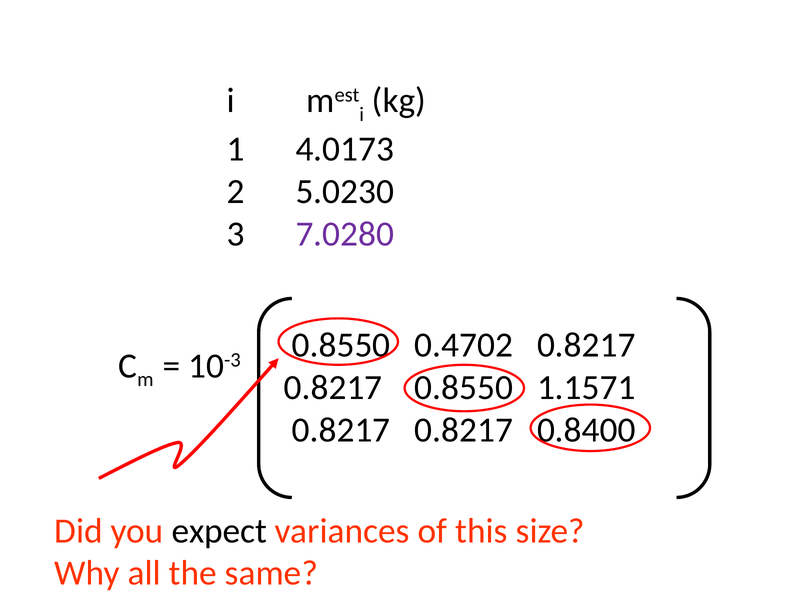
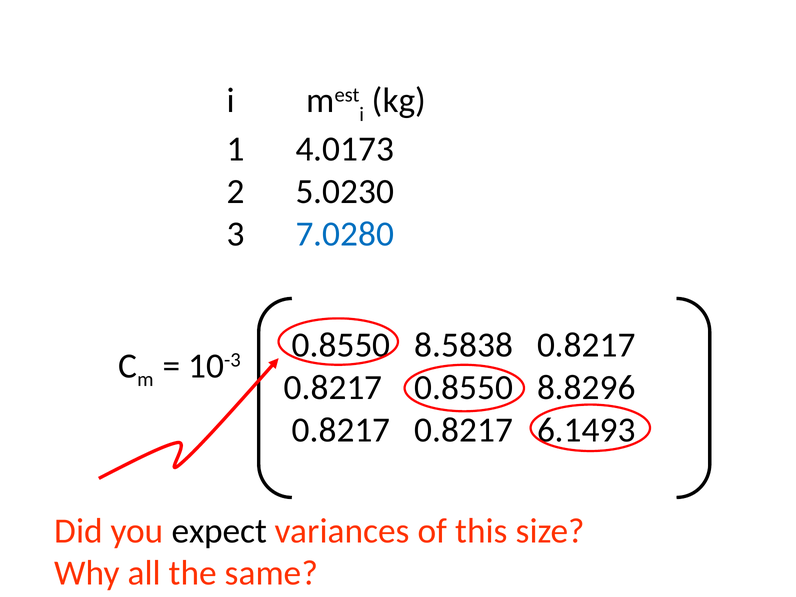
7.0280 colour: purple -> blue (345, 234)
0.4702: 0.4702 -> 8.5838 (464, 345)
1.1571: 1.1571 -> 8.8296 (586, 388)
0.8400: 0.8400 -> 6.1493 (586, 430)
